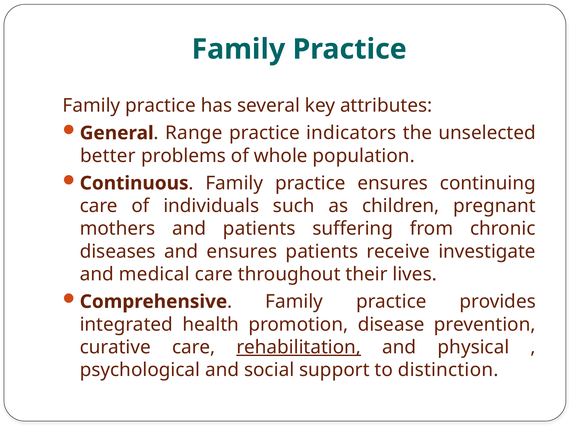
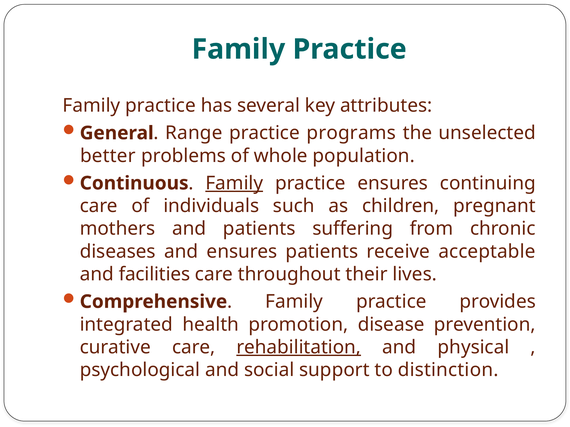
indicators: indicators -> programs (351, 133)
Family underline: none -> present (234, 183)
investigate: investigate -> acceptable (487, 252)
medical: medical -> facilities (154, 275)
